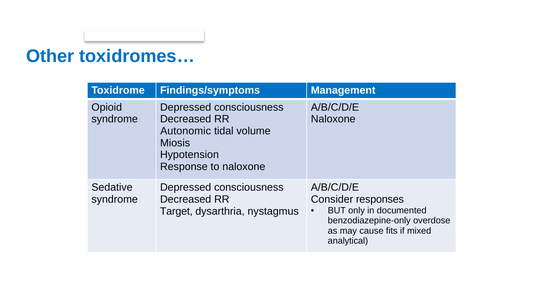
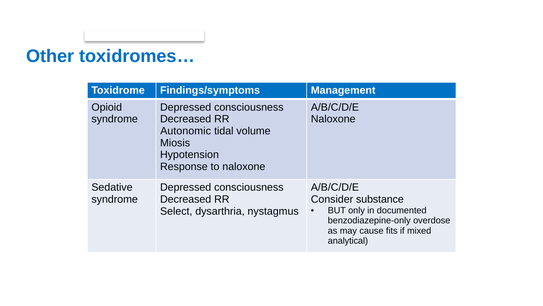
responses: responses -> substance (380, 199)
Target: Target -> Select (176, 211)
